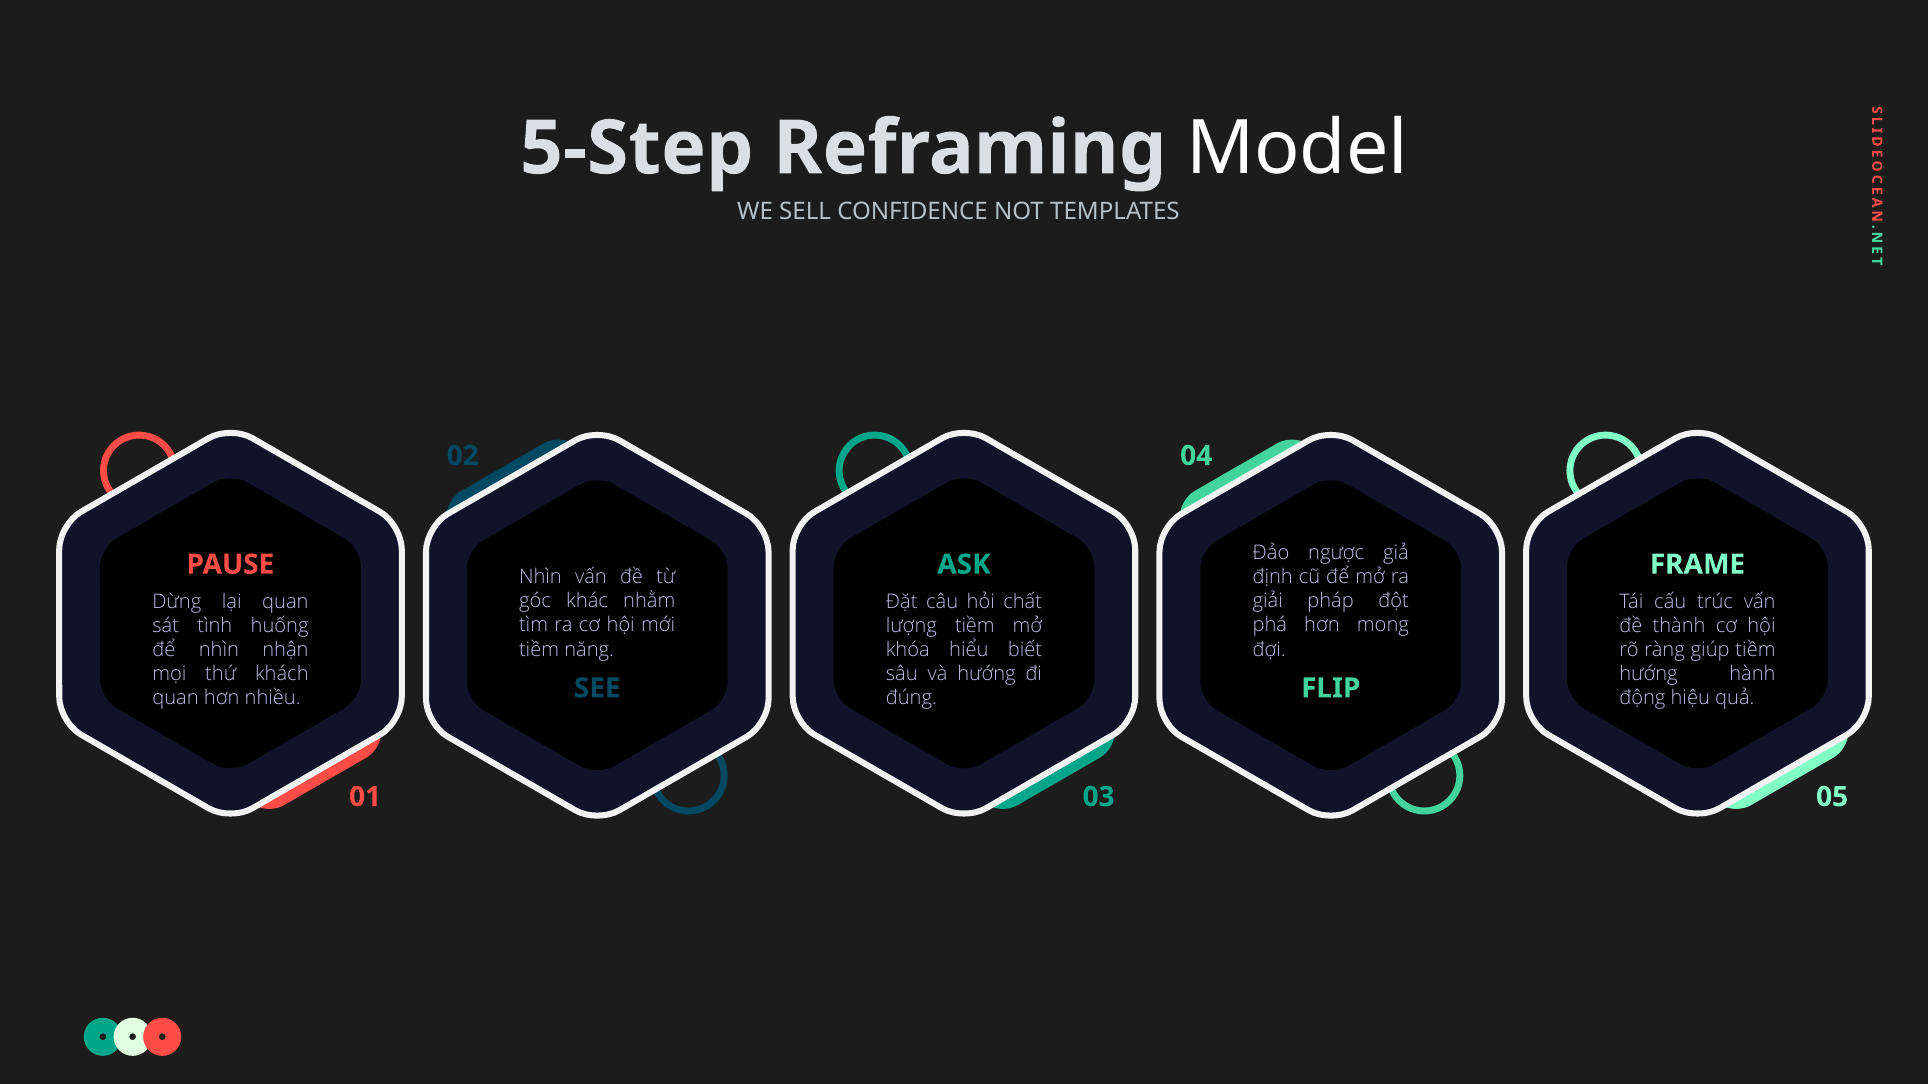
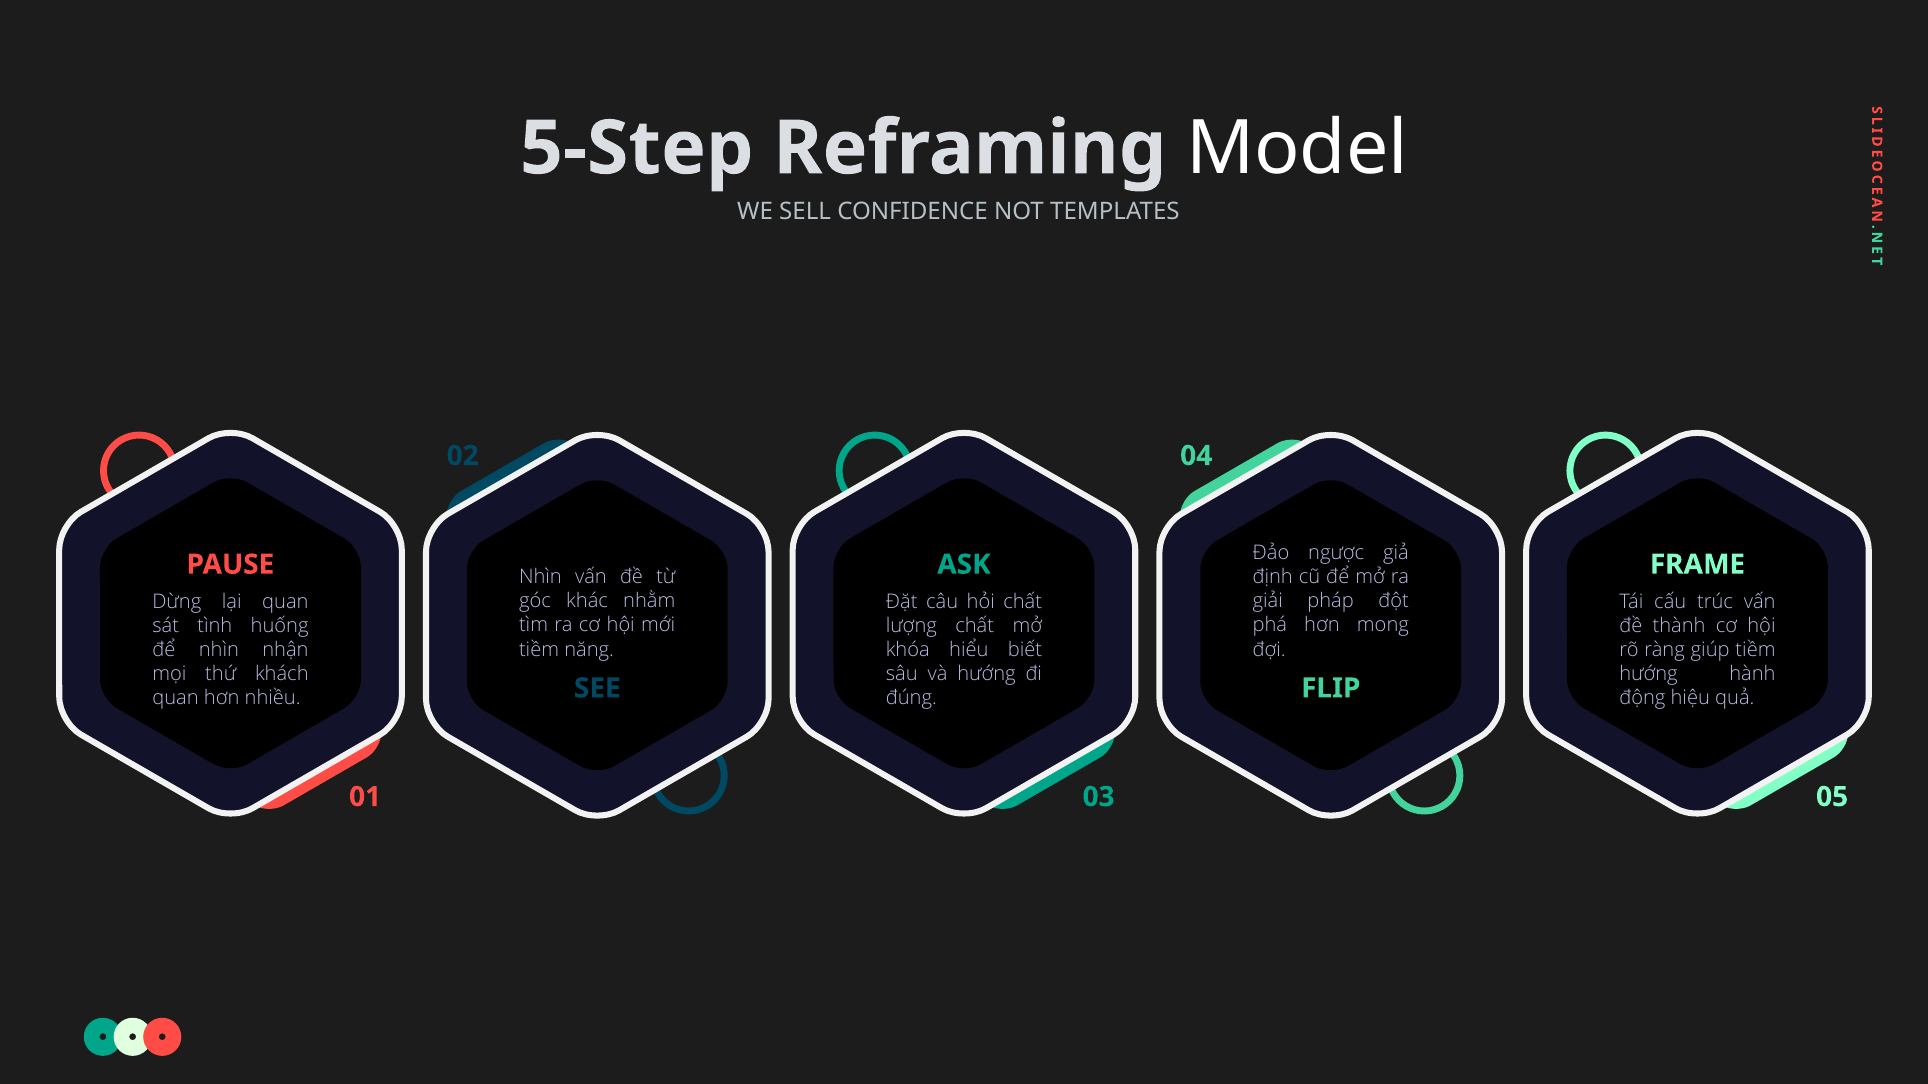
lượng tiềm: tiềm -> chất (975, 626)
